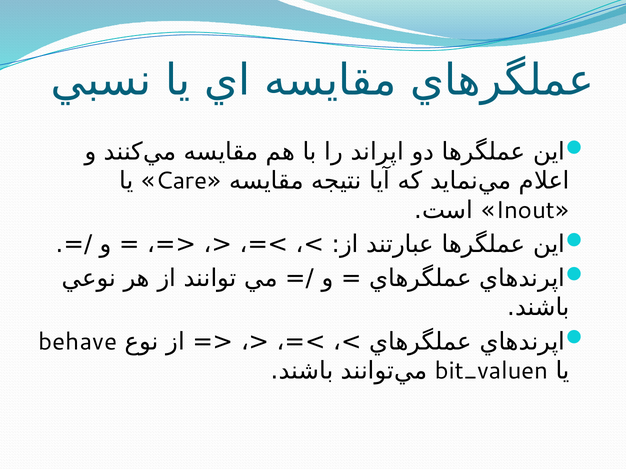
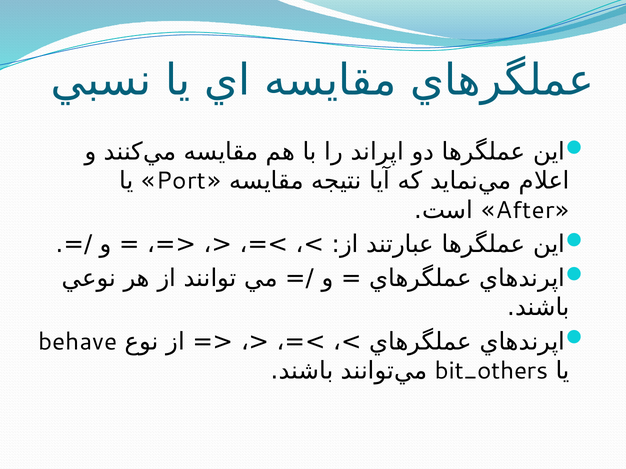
Care: Care -> Port (181, 181)
Inout: Inout -> After (525, 210)
bit_valuen: bit_valuen -> bit_others (492, 371)
